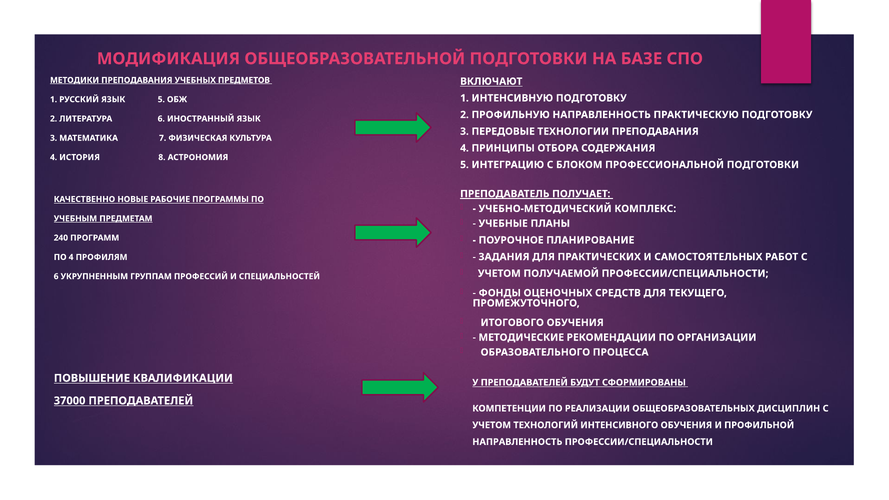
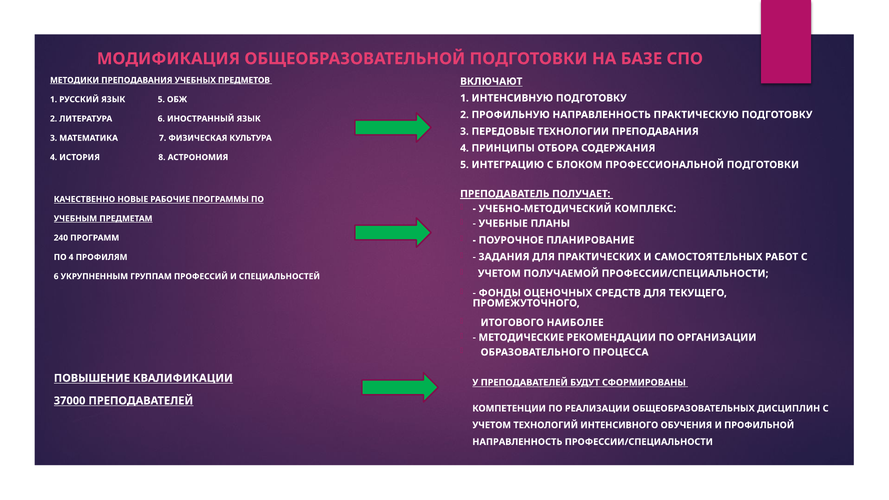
ИТОГОВОГО ОБУЧЕНИЯ: ОБУЧЕНИЯ -> НАИБОЛЕЕ (575, 323)
